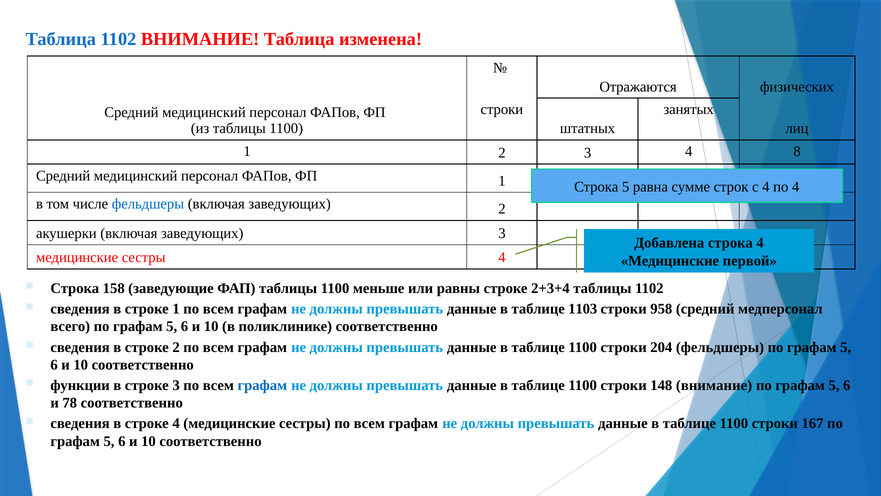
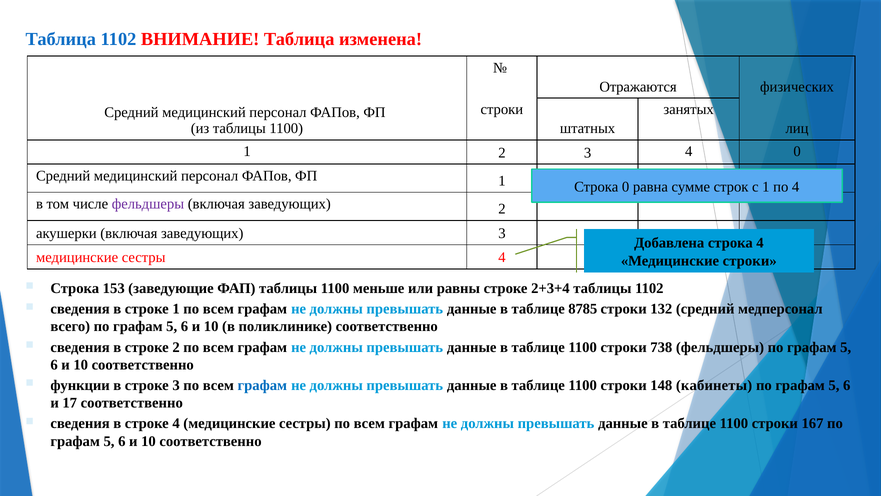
4 8: 8 -> 0 (797, 151)
Строка 5: 5 -> 0 (626, 187)
с 4: 4 -> 1 (766, 187)
фельдшеры colour: blue -> purple (148, 204)
Медицинские первой: первой -> строки (750, 261)
158: 158 -> 153 (114, 288)
1103: 1103 -> 8785 (583, 309)
958: 958 -> 132 (661, 309)
204: 204 -> 738 (661, 347)
148 внимание: внимание -> кабинеты (714, 385)
78: 78 -> 17 (70, 403)
